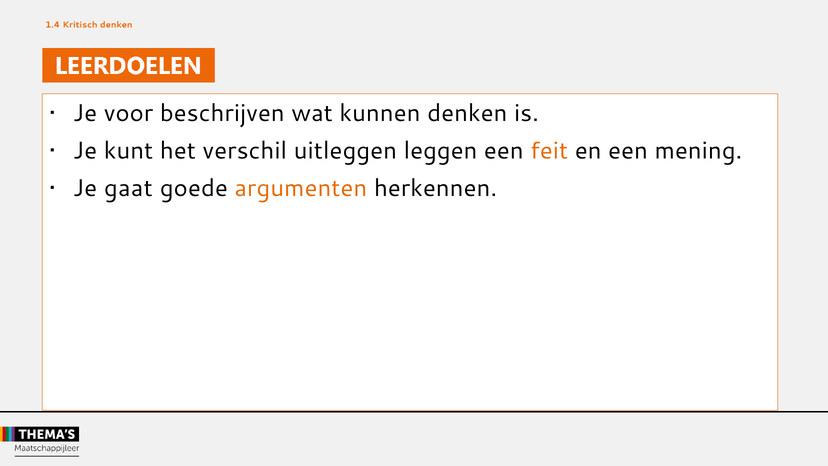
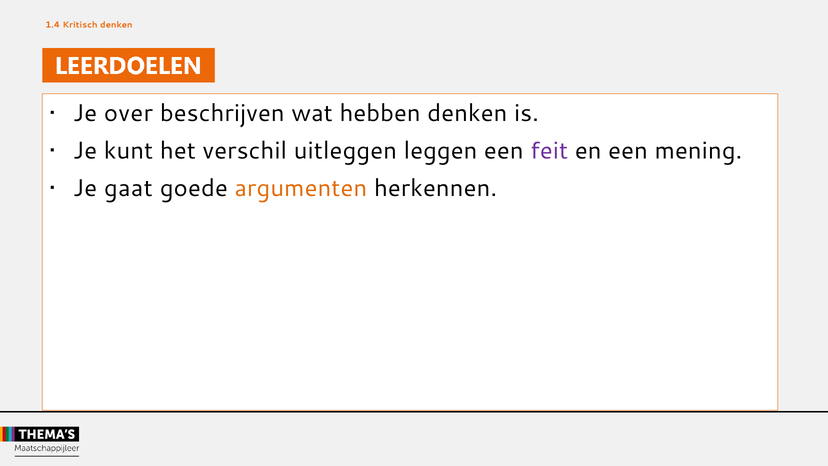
voor: voor -> over (128, 113)
kunnen: kunnen -> hebben (380, 113)
feit colour: orange -> purple (549, 151)
